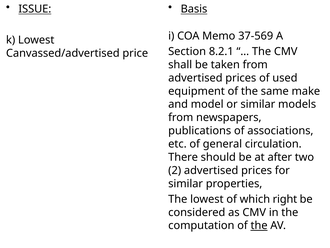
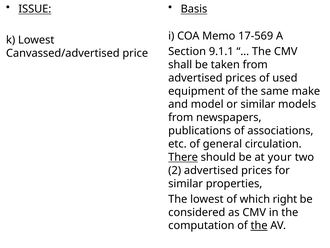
37-569: 37-569 -> 17-569 (256, 36)
8.2.1: 8.2.1 -> 9.1.1 (221, 51)
There underline: none -> present (183, 157)
after: after -> your (280, 157)
